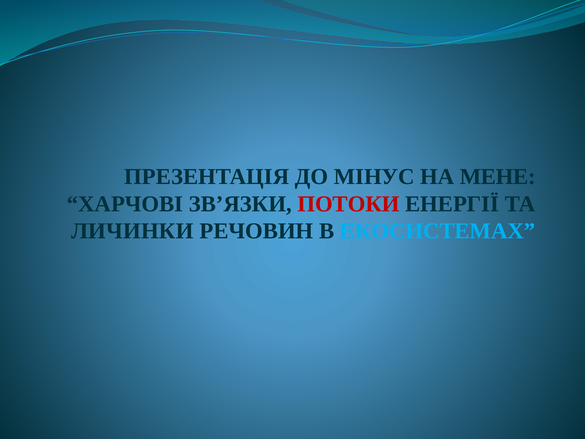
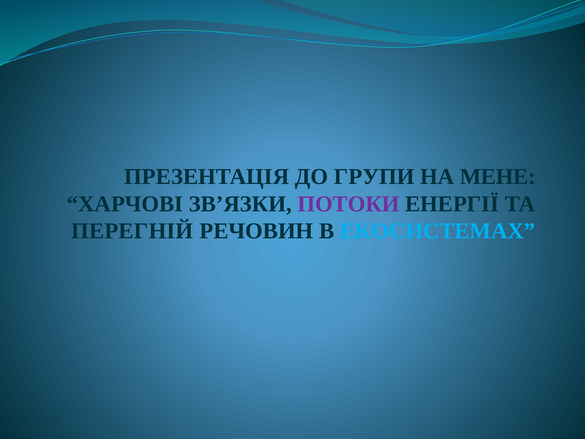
МІНУС: МІНУС -> ГРУПИ (374, 176)
ПОТОКИ colour: red -> purple (348, 204)
ЛИЧИНКИ: ЛИЧИНКИ -> ПЕРЕГНІЙ (132, 231)
